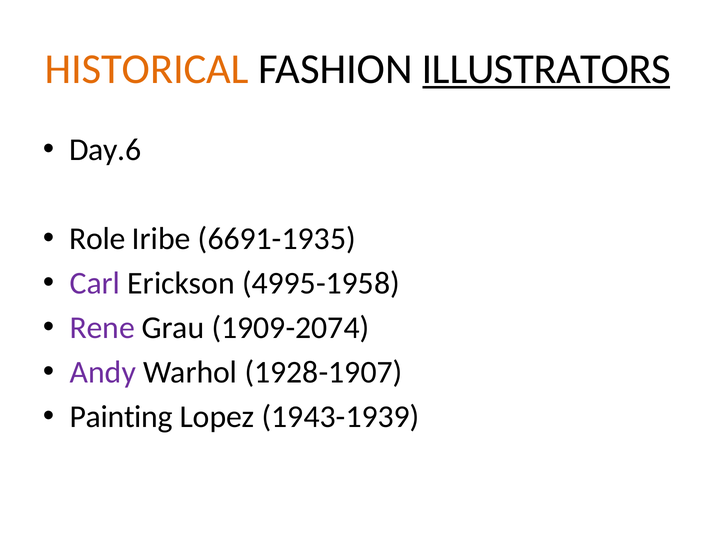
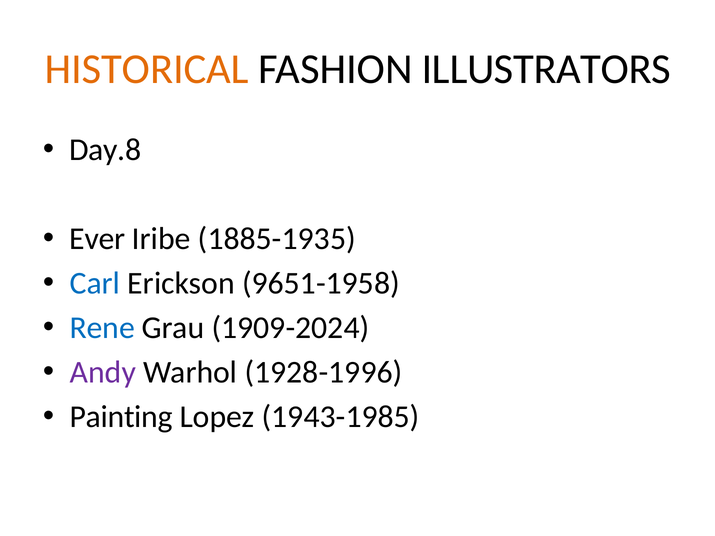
ILLUSTRATORS underline: present -> none (546, 69)
Day.6: Day.6 -> Day.8 (105, 150)
Role: Role -> Ever (97, 239)
6691-1935: 6691-1935 -> 1885-1935 (277, 239)
Carl colour: purple -> blue (95, 284)
4995-1958: 4995-1958 -> 9651-1958 (321, 284)
Rene colour: purple -> blue (102, 328)
1909-2074: 1909-2074 -> 1909-2024 (290, 328)
1928-1907: 1928-1907 -> 1928-1996 (323, 373)
1943-1939: 1943-1939 -> 1943-1985 (341, 417)
